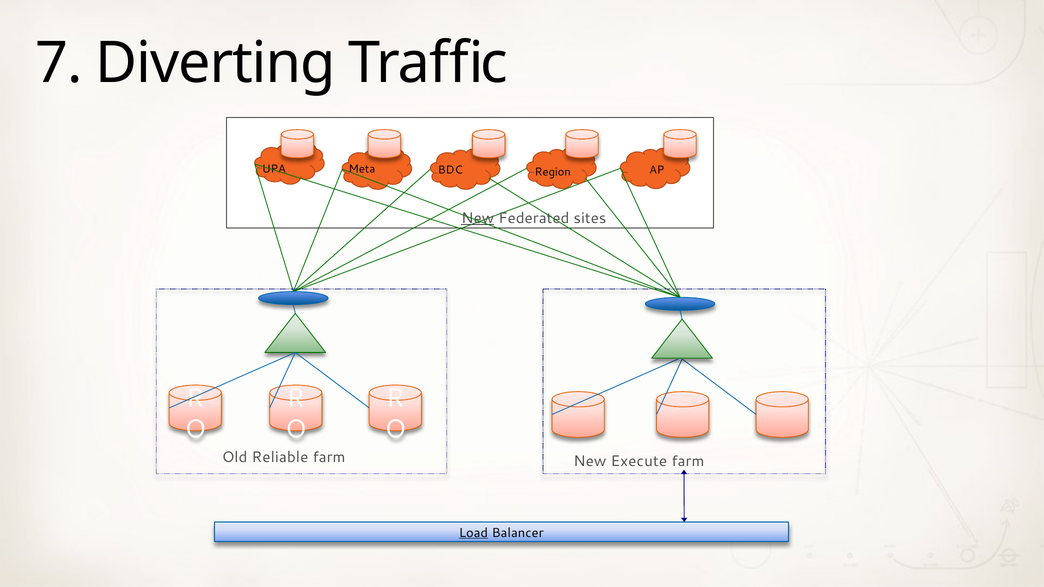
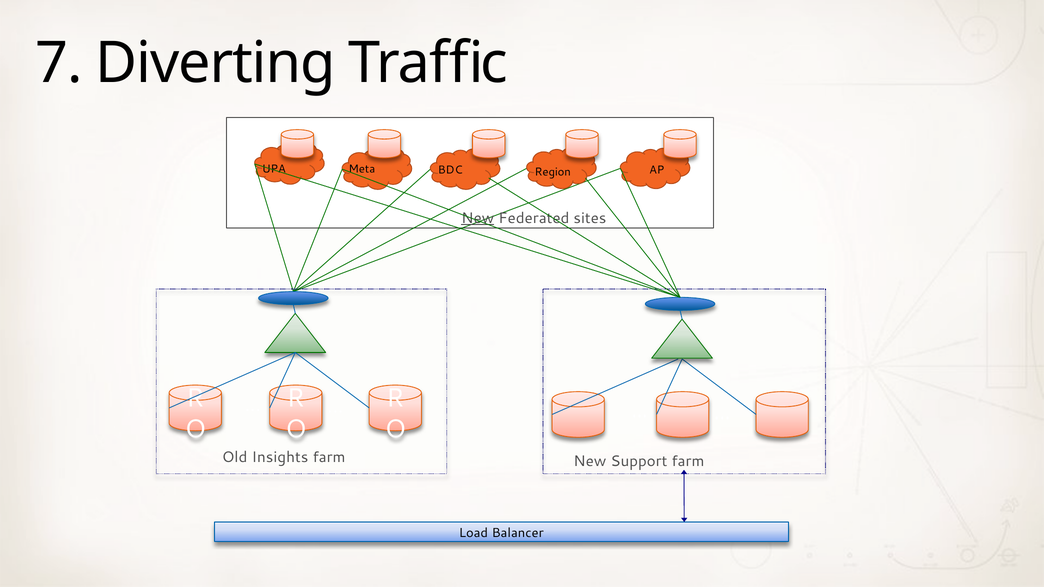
Reliable: Reliable -> Insights (280, 458)
Execute: Execute -> Support (639, 462)
Load underline: present -> none (473, 533)
